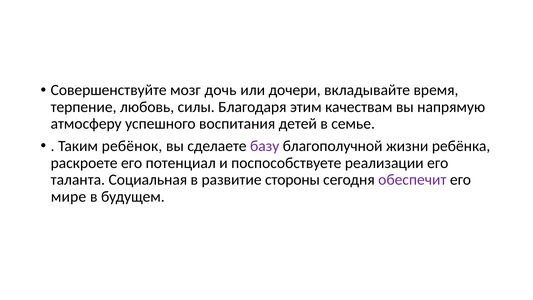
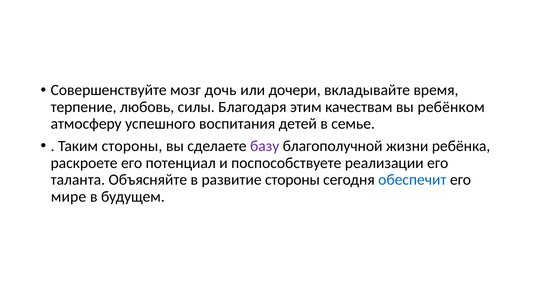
напрямую: напрямую -> ребёнком (451, 107)
Таким ребёнок: ребёнок -> стороны (132, 146)
Социальная: Социальная -> Объясняйте (148, 180)
обеспечит colour: purple -> blue (412, 180)
